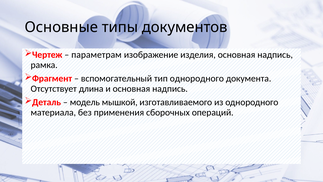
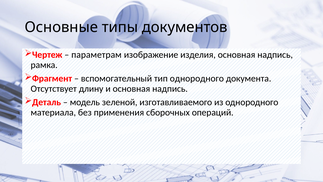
длина: длина -> длину (91, 89)
мышкой: мышкой -> зеленой (120, 102)
